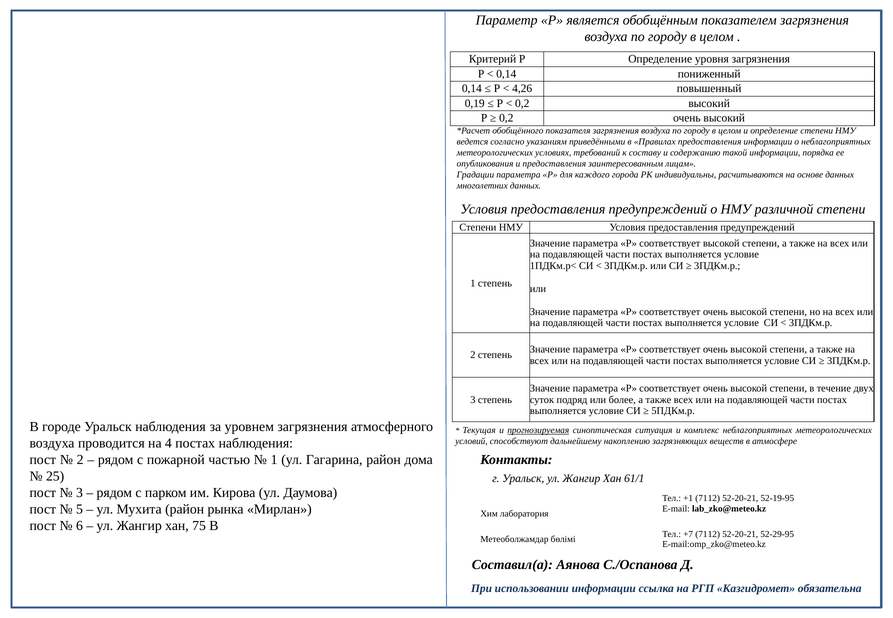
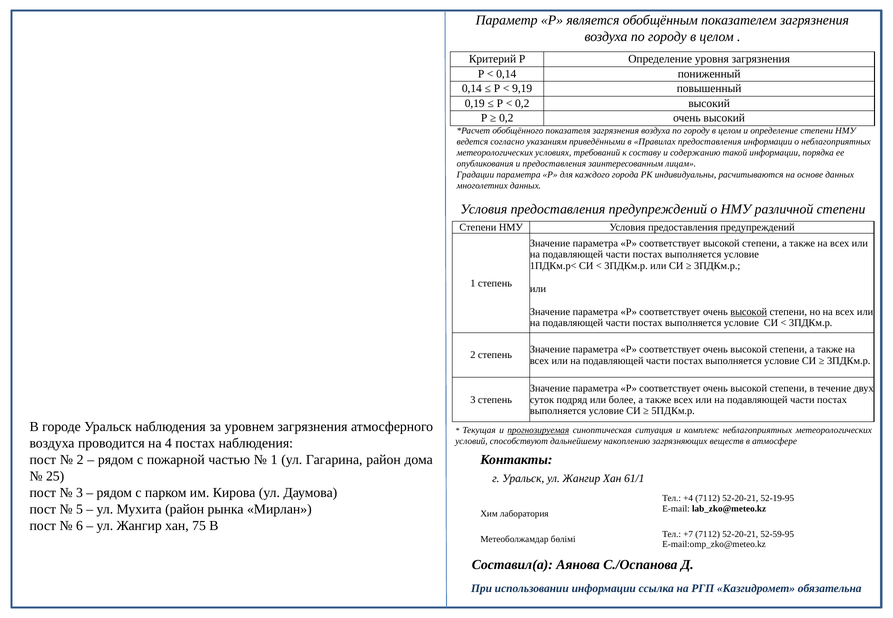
4,26: 4,26 -> 9,19 (522, 89)
высокой underline: none -> present (749, 312)
+1: +1 -> +4 (688, 499)
52-29-95: 52-29-95 -> 52-59-95 (777, 534)
